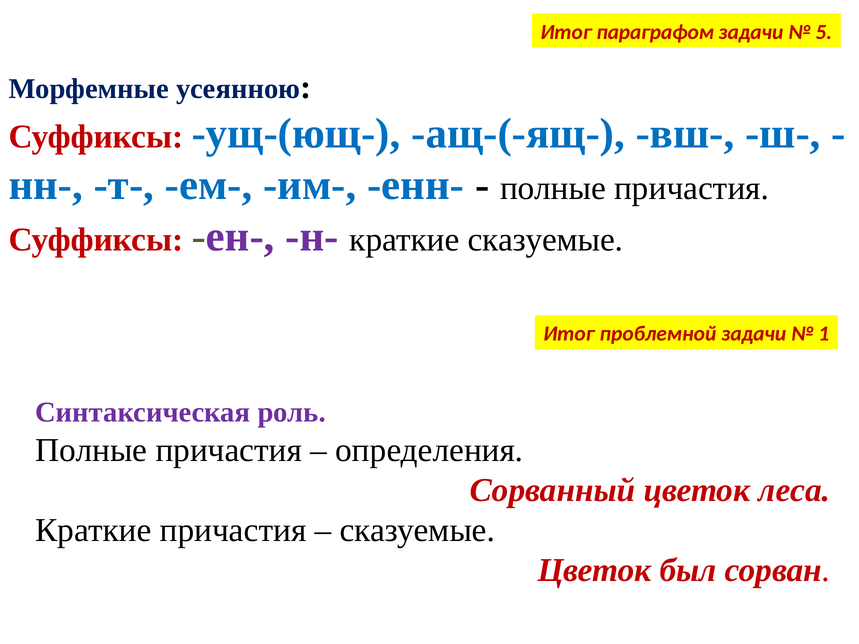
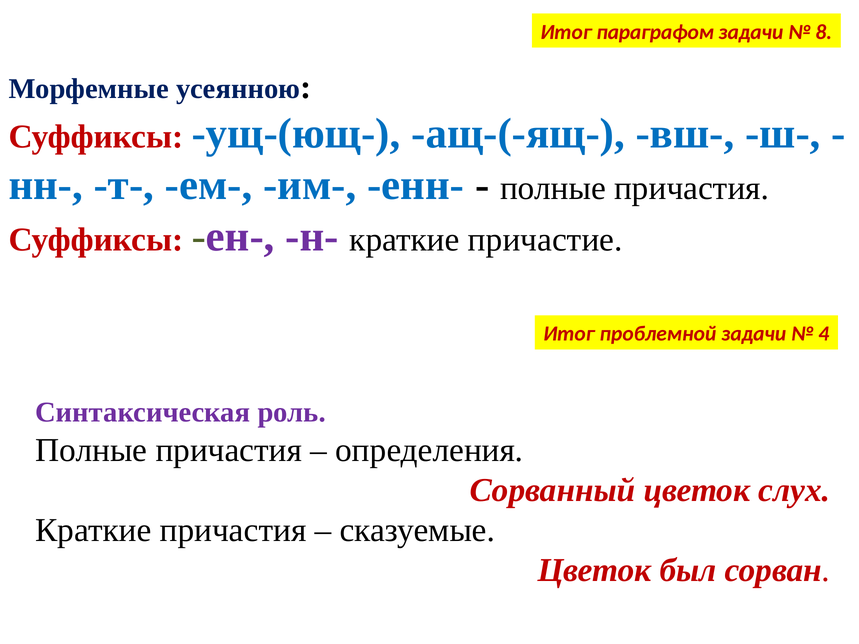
5: 5 -> 8 (824, 32)
краткие сказуемые: сказуемые -> причастие (545, 240)
1: 1 -> 4 (824, 334)
леса: леса -> слух (794, 490)
